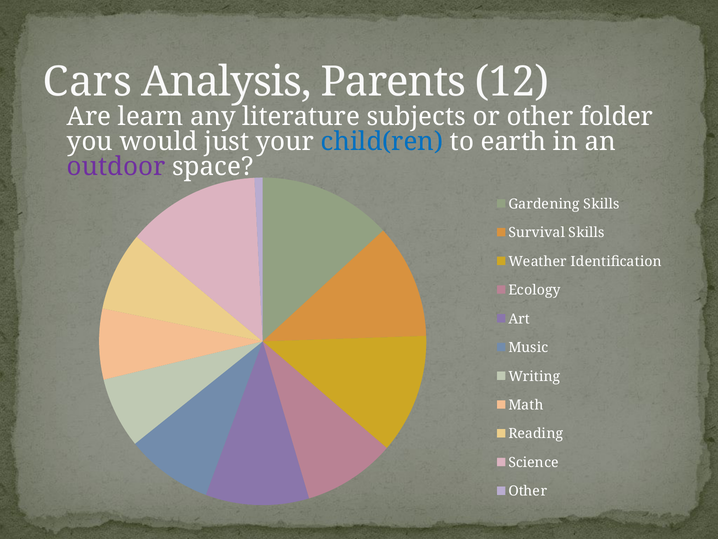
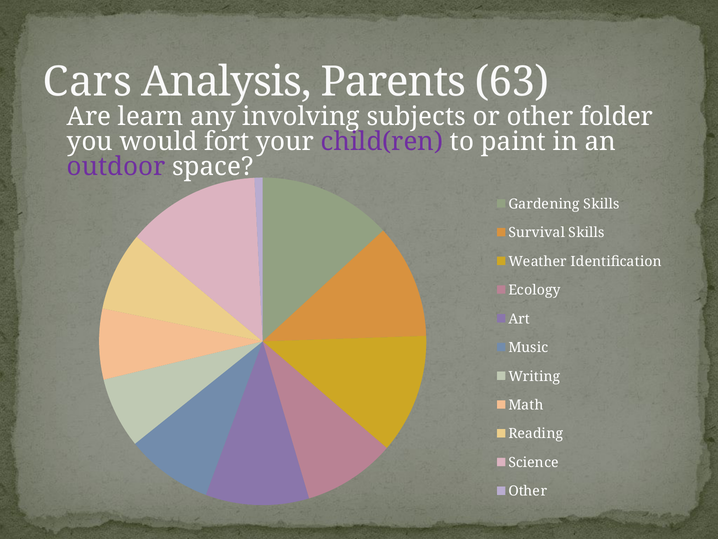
12: 12 -> 63 (512, 82)
literature: literature -> involving (301, 117)
just: just -> fort (227, 141)
child(ren colour: blue -> purple (382, 141)
earth: earth -> paint (513, 141)
